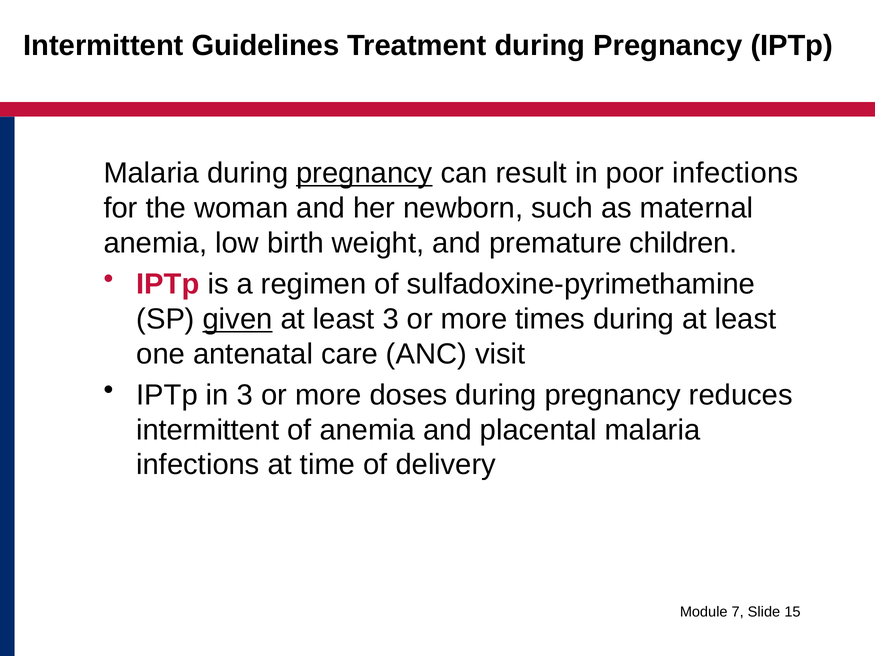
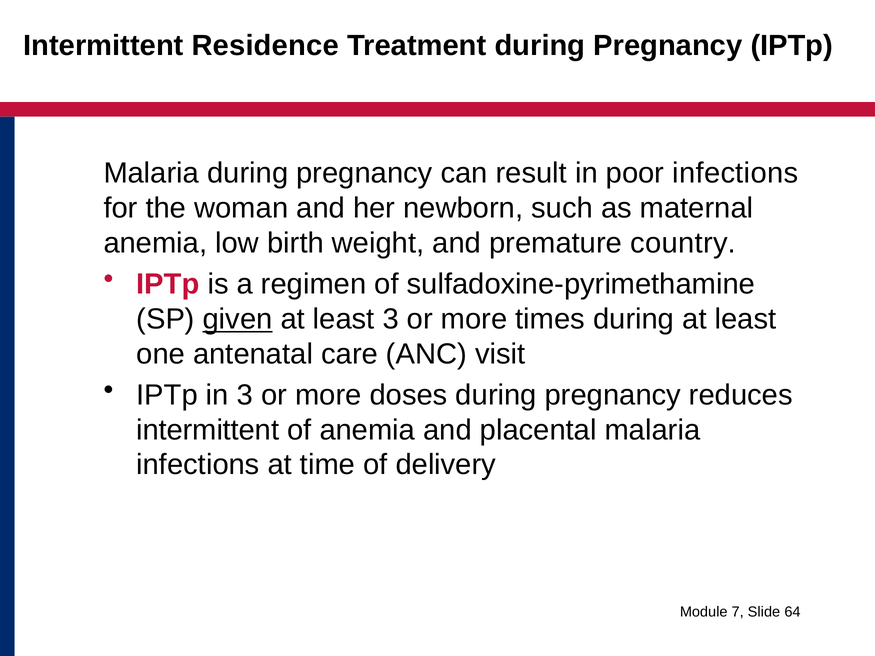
Guidelines: Guidelines -> Residence (265, 46)
pregnancy underline: present -> none (364, 173)
children: children -> country (683, 243)
15: 15 -> 64 (793, 612)
